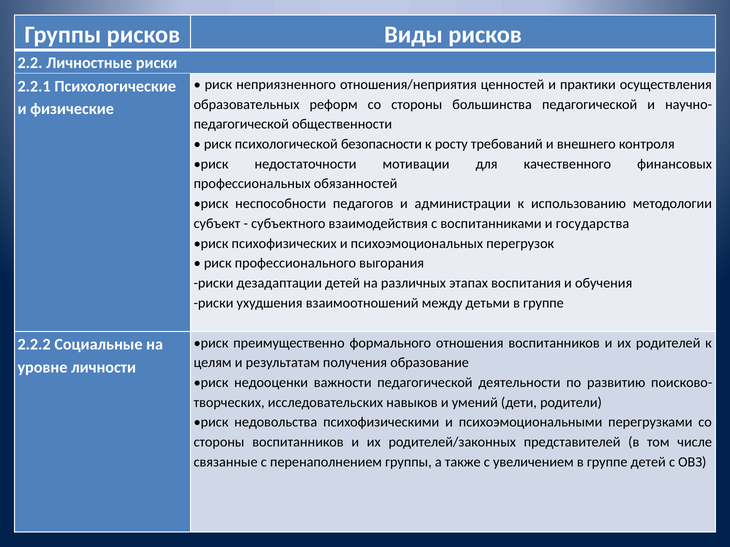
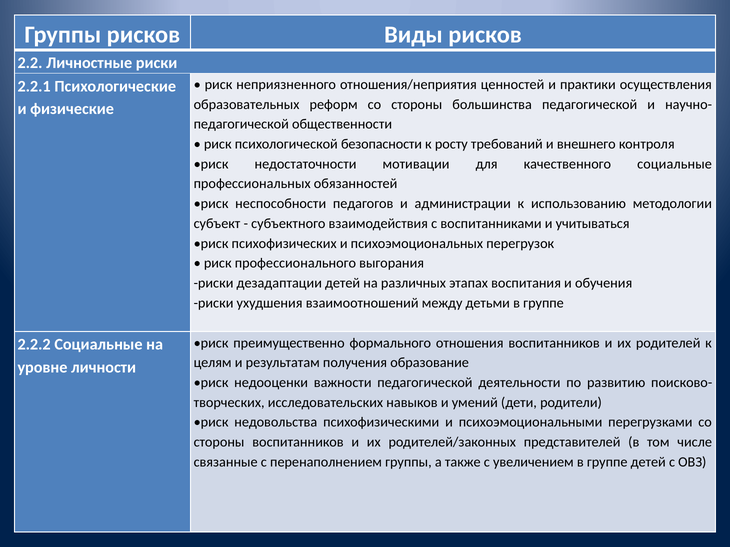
качественного финансовых: финансовых -> социальные (675, 164)
государства: государства -> учитываться (593, 224)
